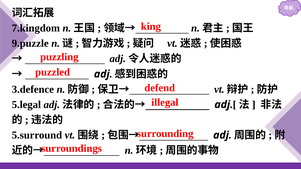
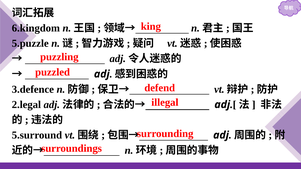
7.kingdom: 7.kingdom -> 6.kingdom (36, 28)
9.puzzle: 9.puzzle -> 5.puzzle (30, 44)
5.legal: 5.legal -> 2.legal (26, 105)
